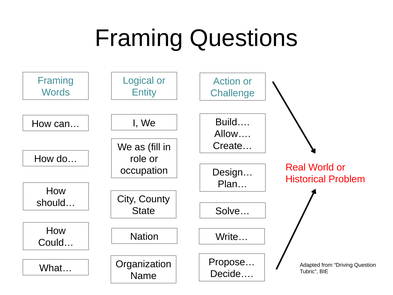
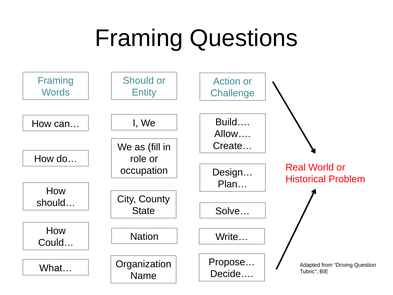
Logical: Logical -> Should (138, 81)
